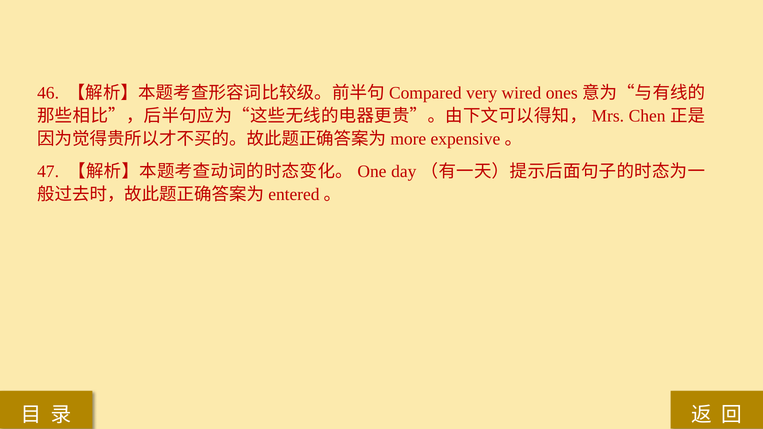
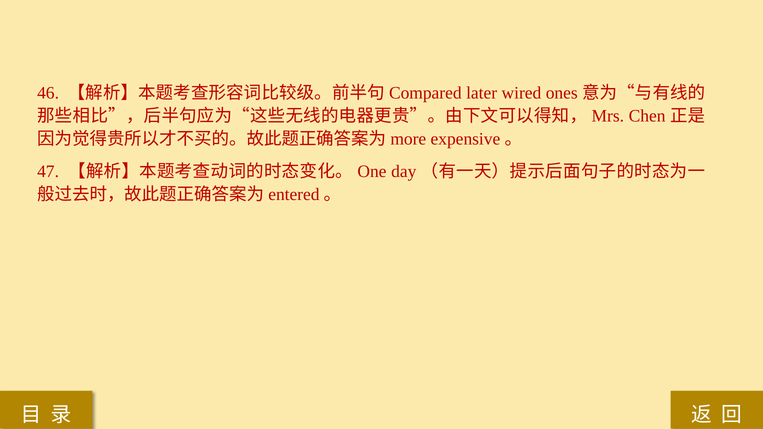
very: very -> later (482, 93)
